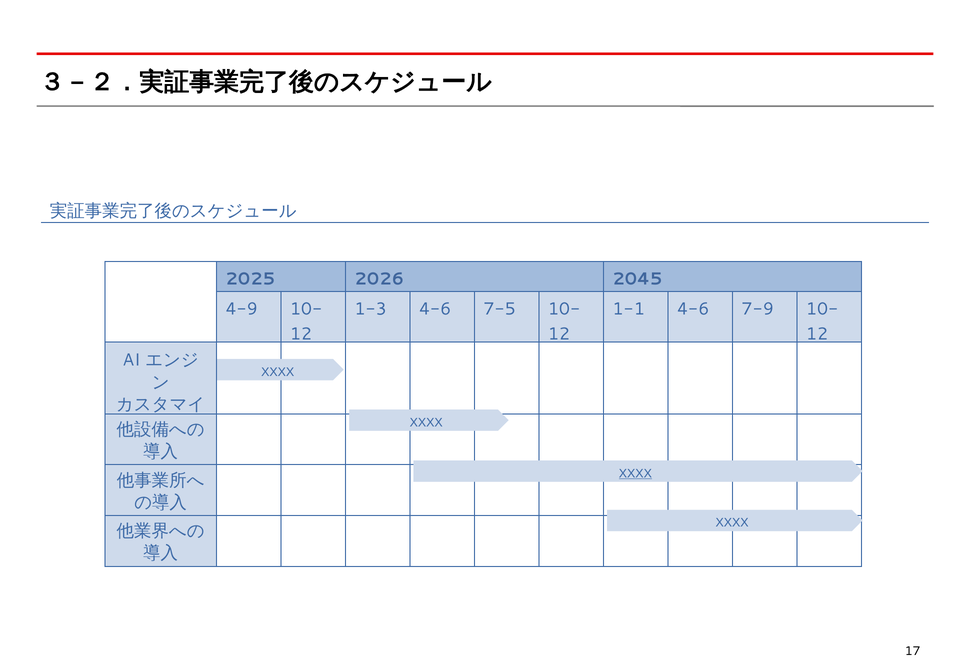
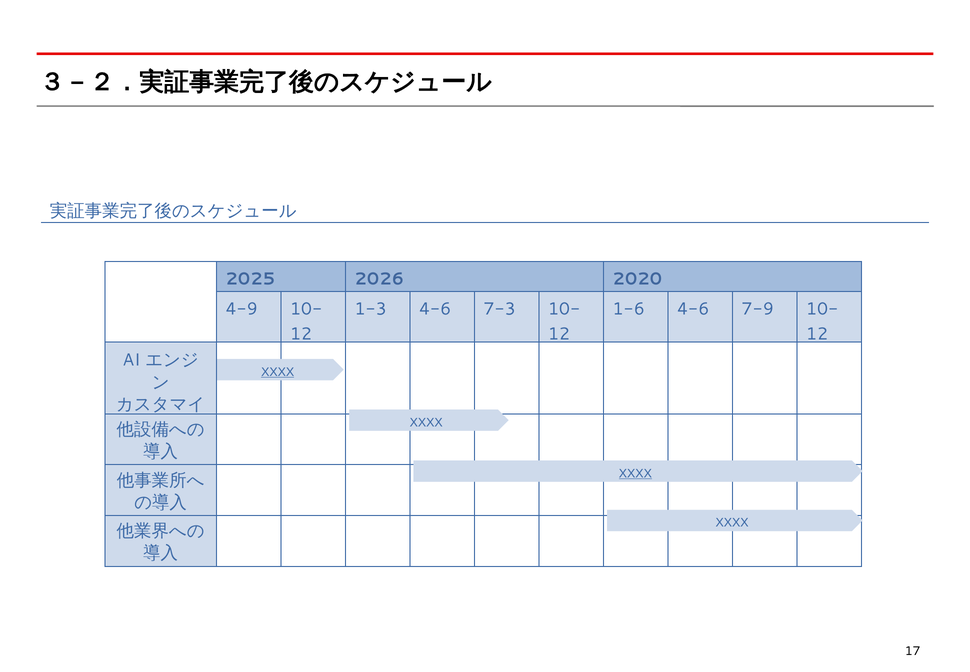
2045: 2045 -> 2020 (637, 279)
7-5: 7-5 -> 7-3 (500, 309)
1-1: 1-1 -> 1-6 (629, 309)
XXXX underline: none -> present (278, 372)
